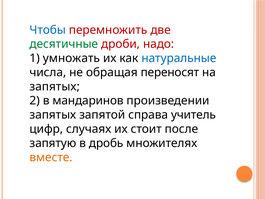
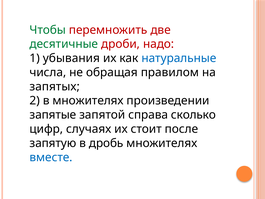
Чтобы colour: blue -> green (48, 30)
умножать: умножать -> убывания (71, 58)
переносят: переносят -> правилом (170, 72)
в мандаринов: мандаринов -> множителях (88, 101)
запятых: запятых -> запятые (53, 115)
учитель: учитель -> сколько (193, 115)
вместе colour: orange -> blue (51, 157)
